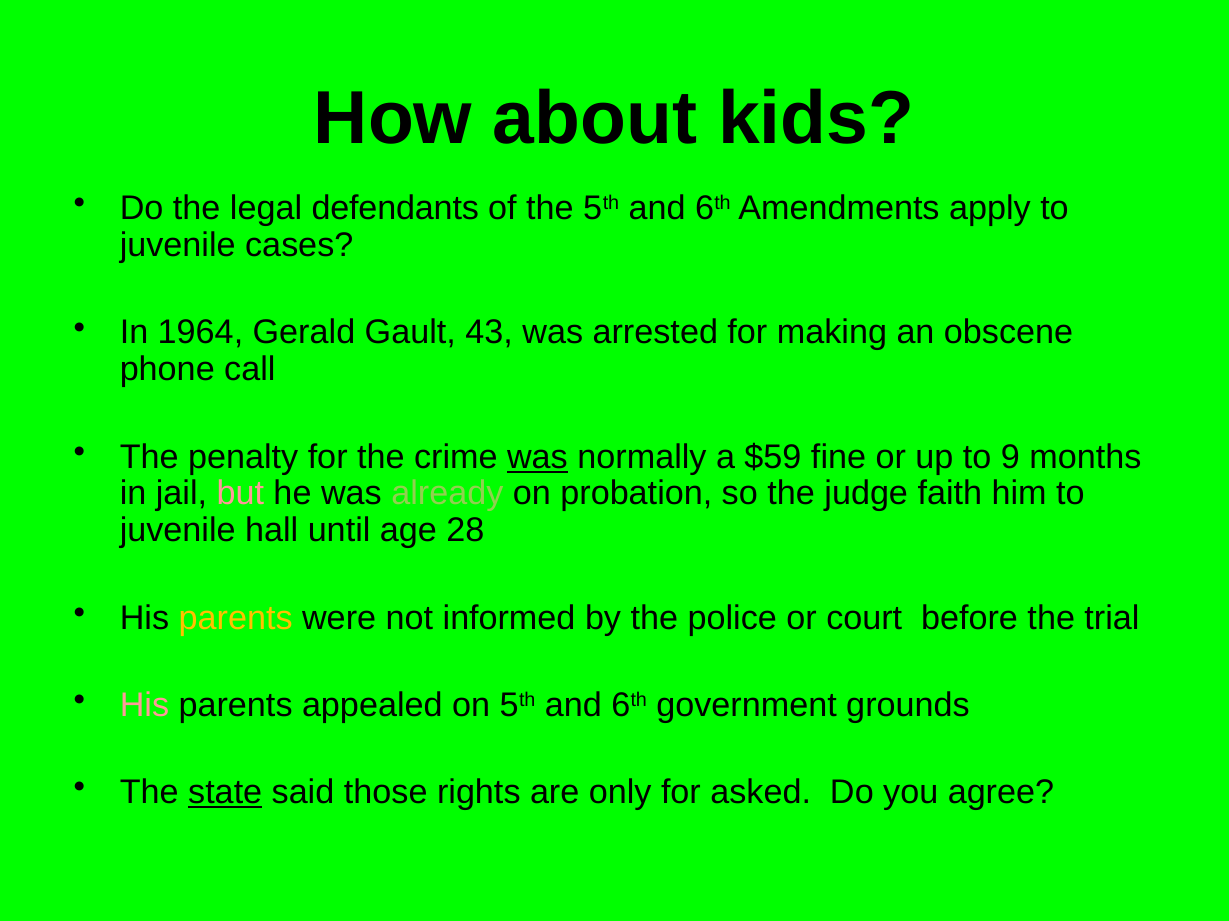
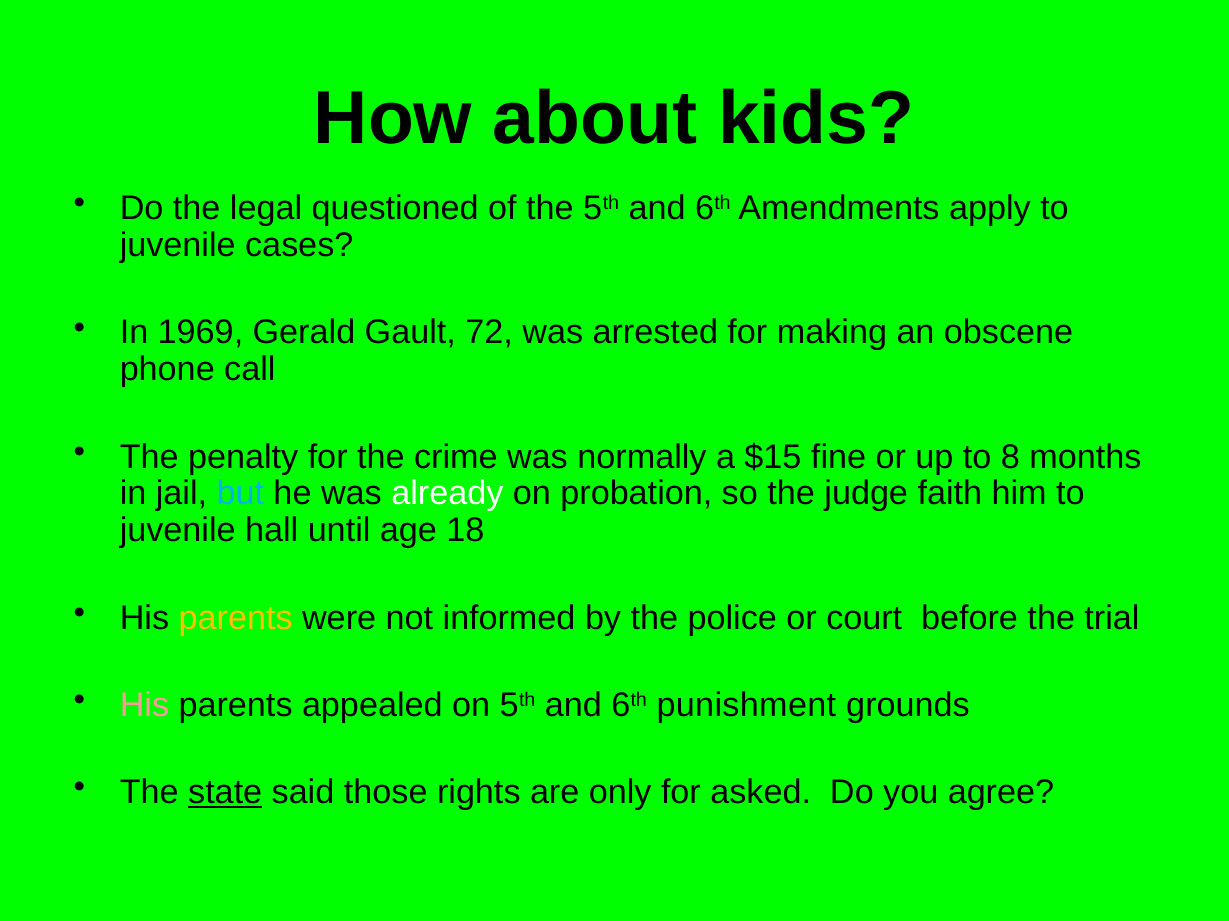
defendants: defendants -> questioned (395, 209)
1964: 1964 -> 1969 (200, 333)
43: 43 -> 72 (489, 333)
was underline: present -> none (537, 457)
$59: $59 -> $15 (773, 457)
9: 9 -> 8 (1010, 457)
but colour: pink -> light blue (240, 494)
already colour: light green -> white (447, 494)
28: 28 -> 18 (465, 531)
government: government -> punishment (746, 706)
